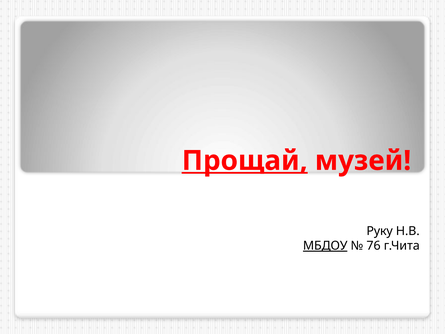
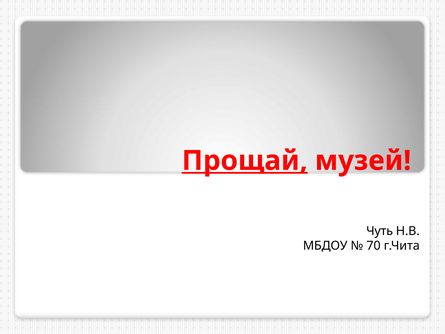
Руку: Руку -> Чуть (380, 231)
МБДОУ underline: present -> none (325, 246)
76: 76 -> 70 (374, 246)
